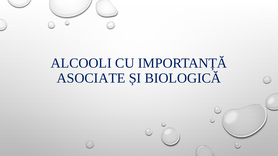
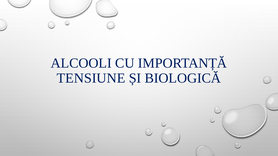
ASOCIATE: ASOCIATE -> TENSIUNE (91, 78)
